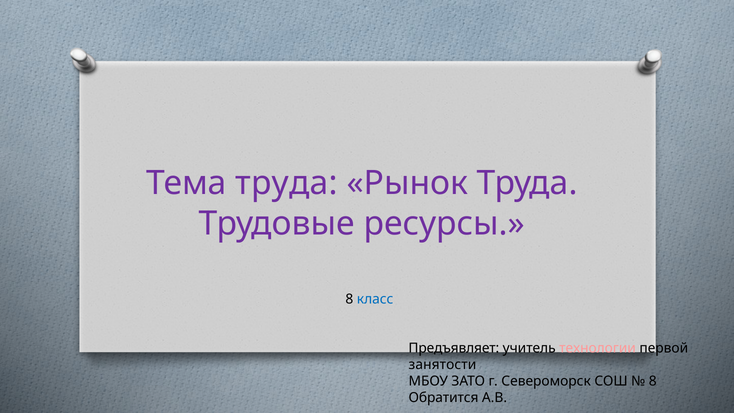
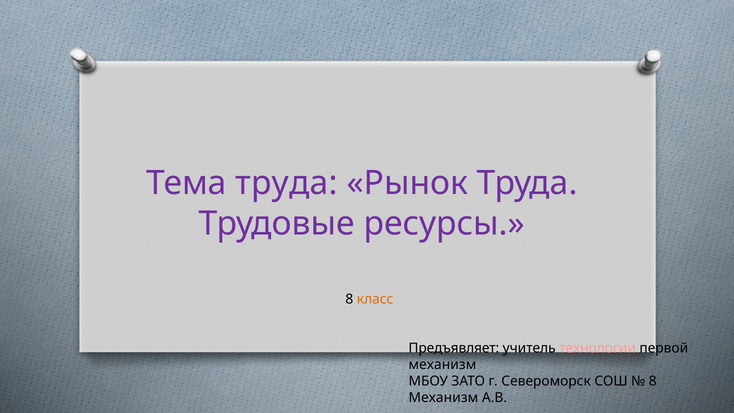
класс colour: blue -> orange (375, 299)
занятости: занятости -> механизм (442, 365)
Обратится: Обратится -> Механизм (443, 398)
